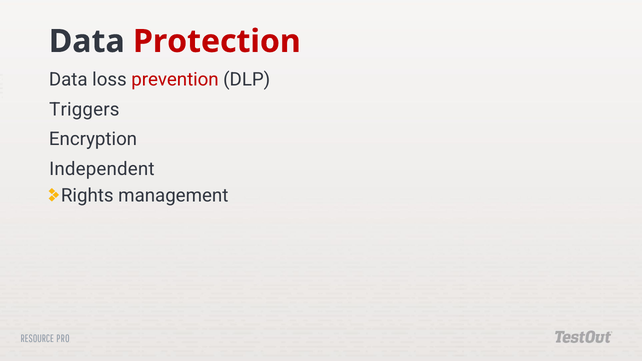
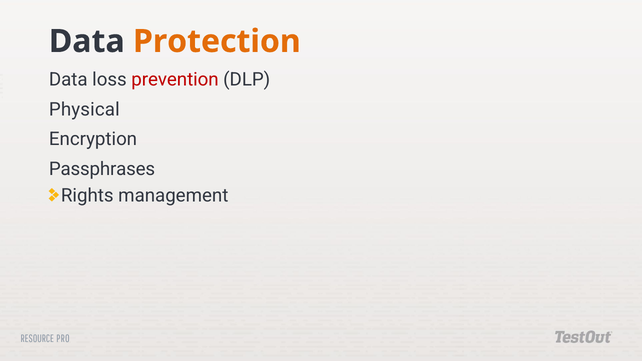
Protection colour: red -> orange (217, 41)
Triggers: Triggers -> Physical (84, 110)
Independent: Independent -> Passphrases (102, 169)
